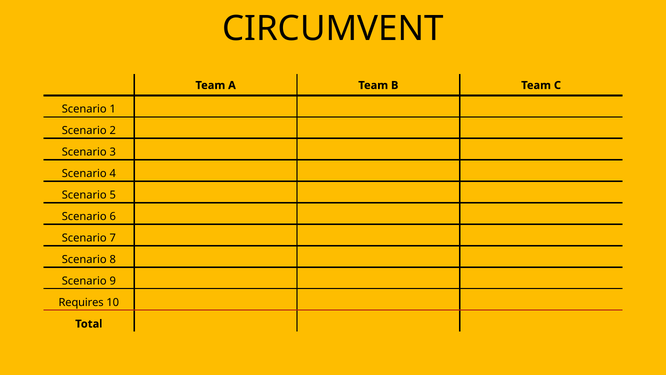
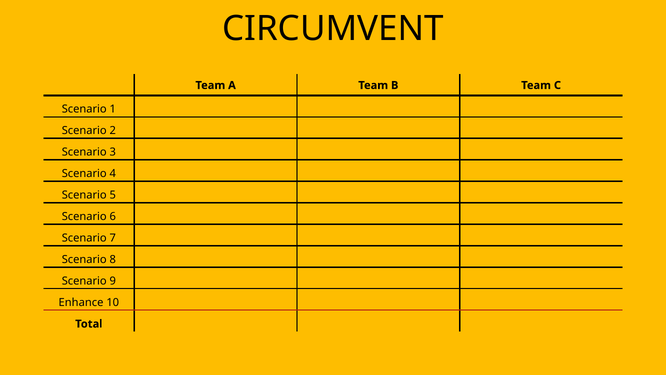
Requires: Requires -> Enhance (81, 302)
